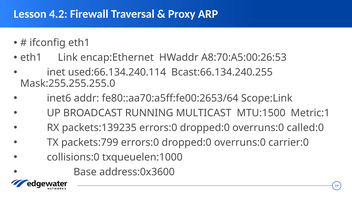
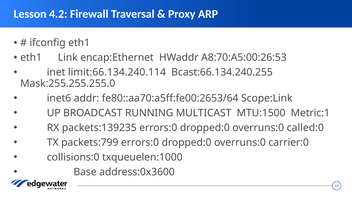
used:66.134.240.114: used:66.134.240.114 -> limit:66.134.240.114 (117, 72)
